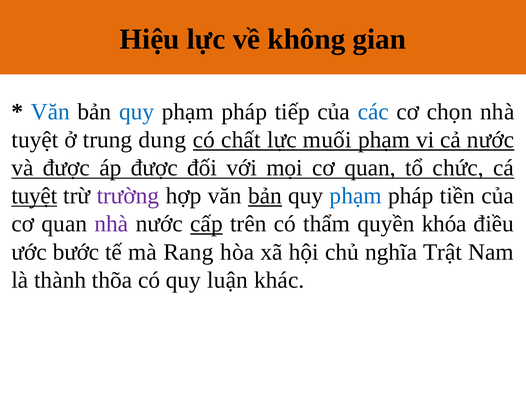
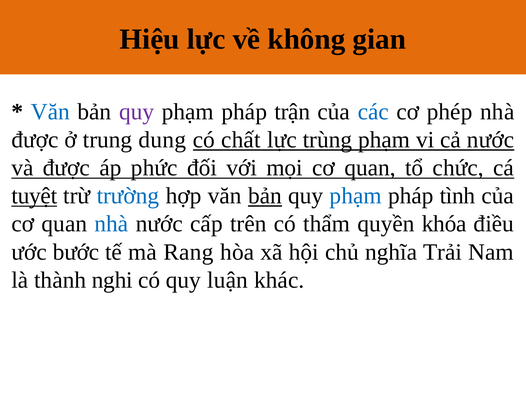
quy colour: blue -> purple (137, 112)
tiếp: tiếp -> trận (292, 112)
chọn: chọn -> phép (450, 112)
tuyệt: tuyệt -> được (35, 140)
muối: muối -> trùng (327, 140)
áp được: được -> phức (154, 168)
trường colour: purple -> blue (128, 196)
tiền: tiền -> tình (458, 196)
nhà colour: purple -> blue (111, 224)
cấp underline: present -> none (206, 224)
Trật: Trật -> Trải (442, 252)
thõa: thõa -> nghi (112, 280)
